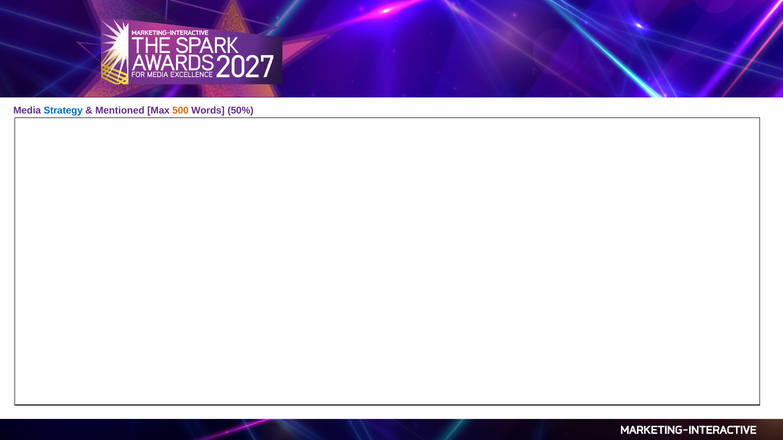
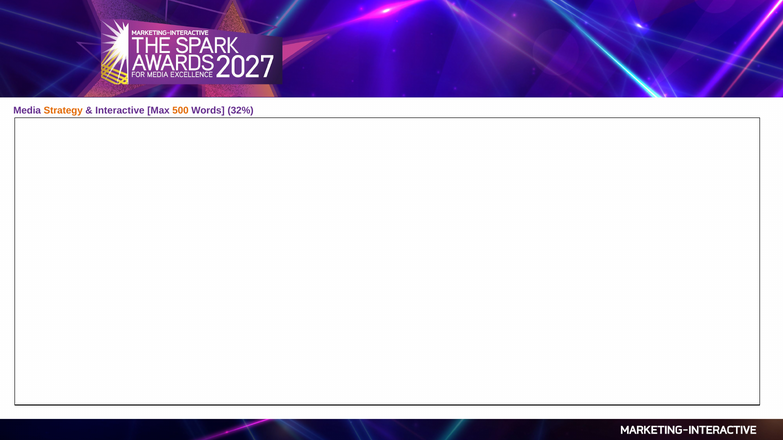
Strategy colour: blue -> orange (63, 111)
Mentioned: Mentioned -> Interactive (120, 111)
50%: 50% -> 32% (241, 111)
